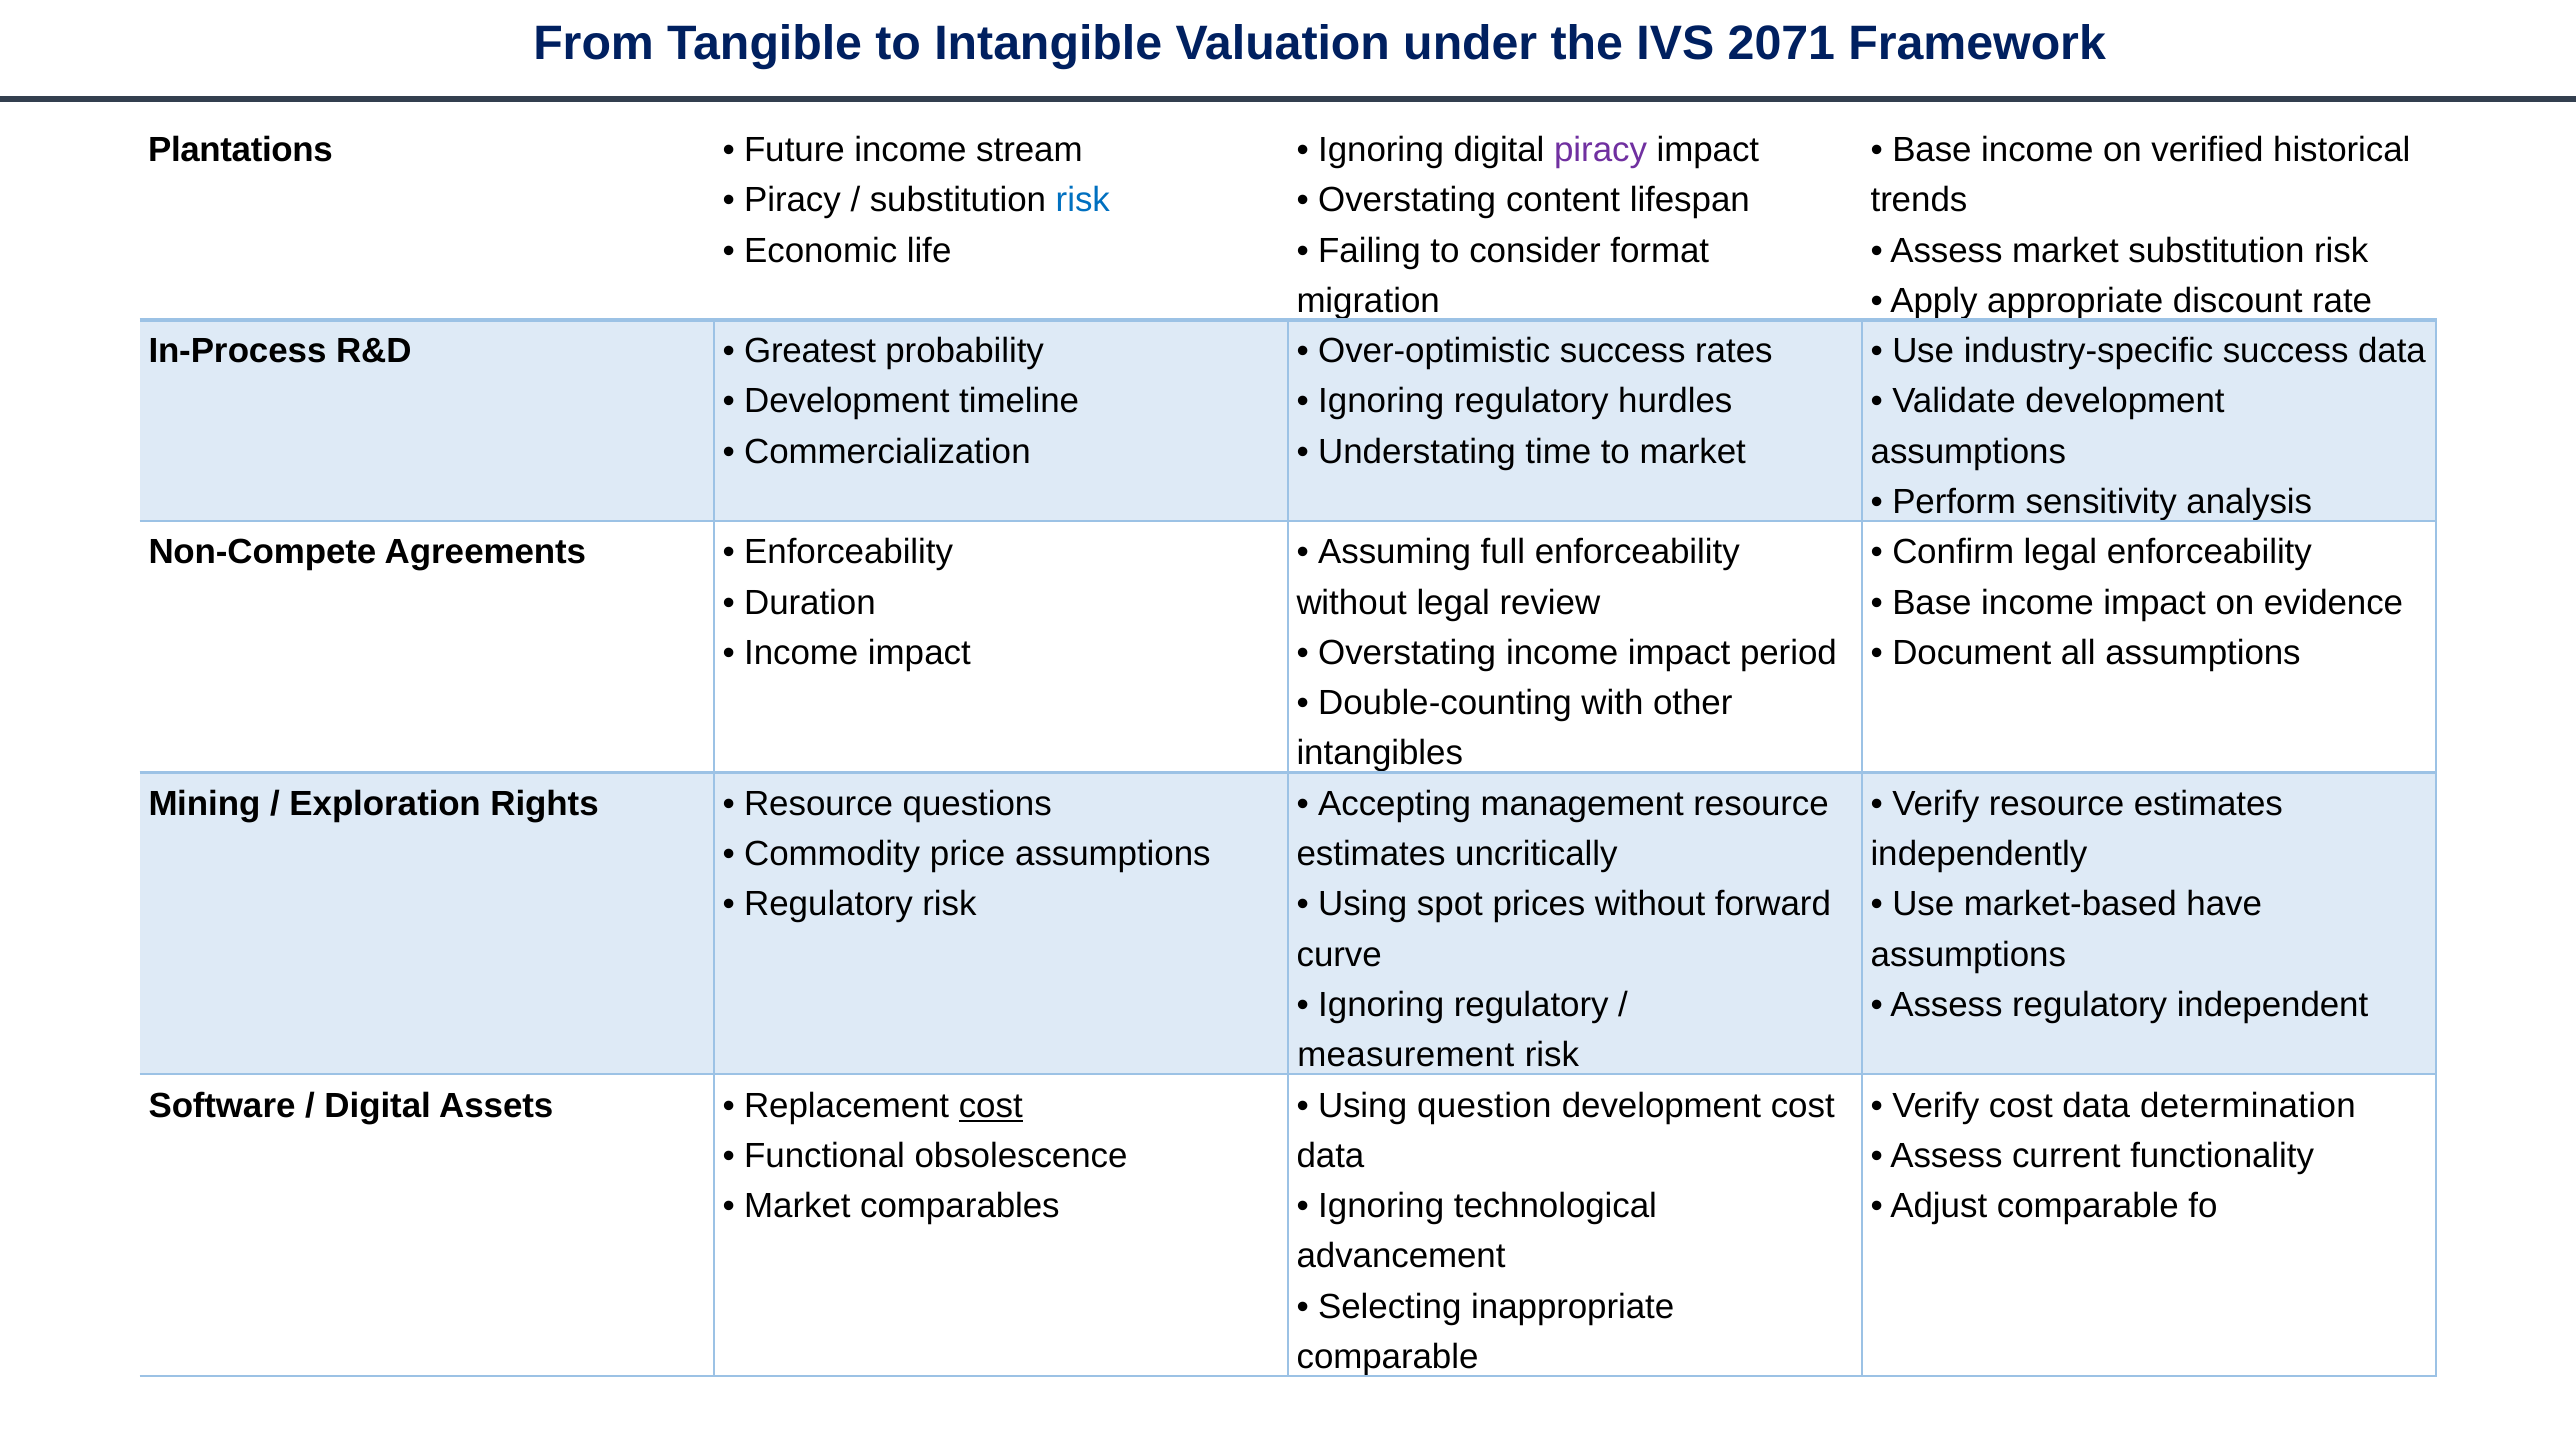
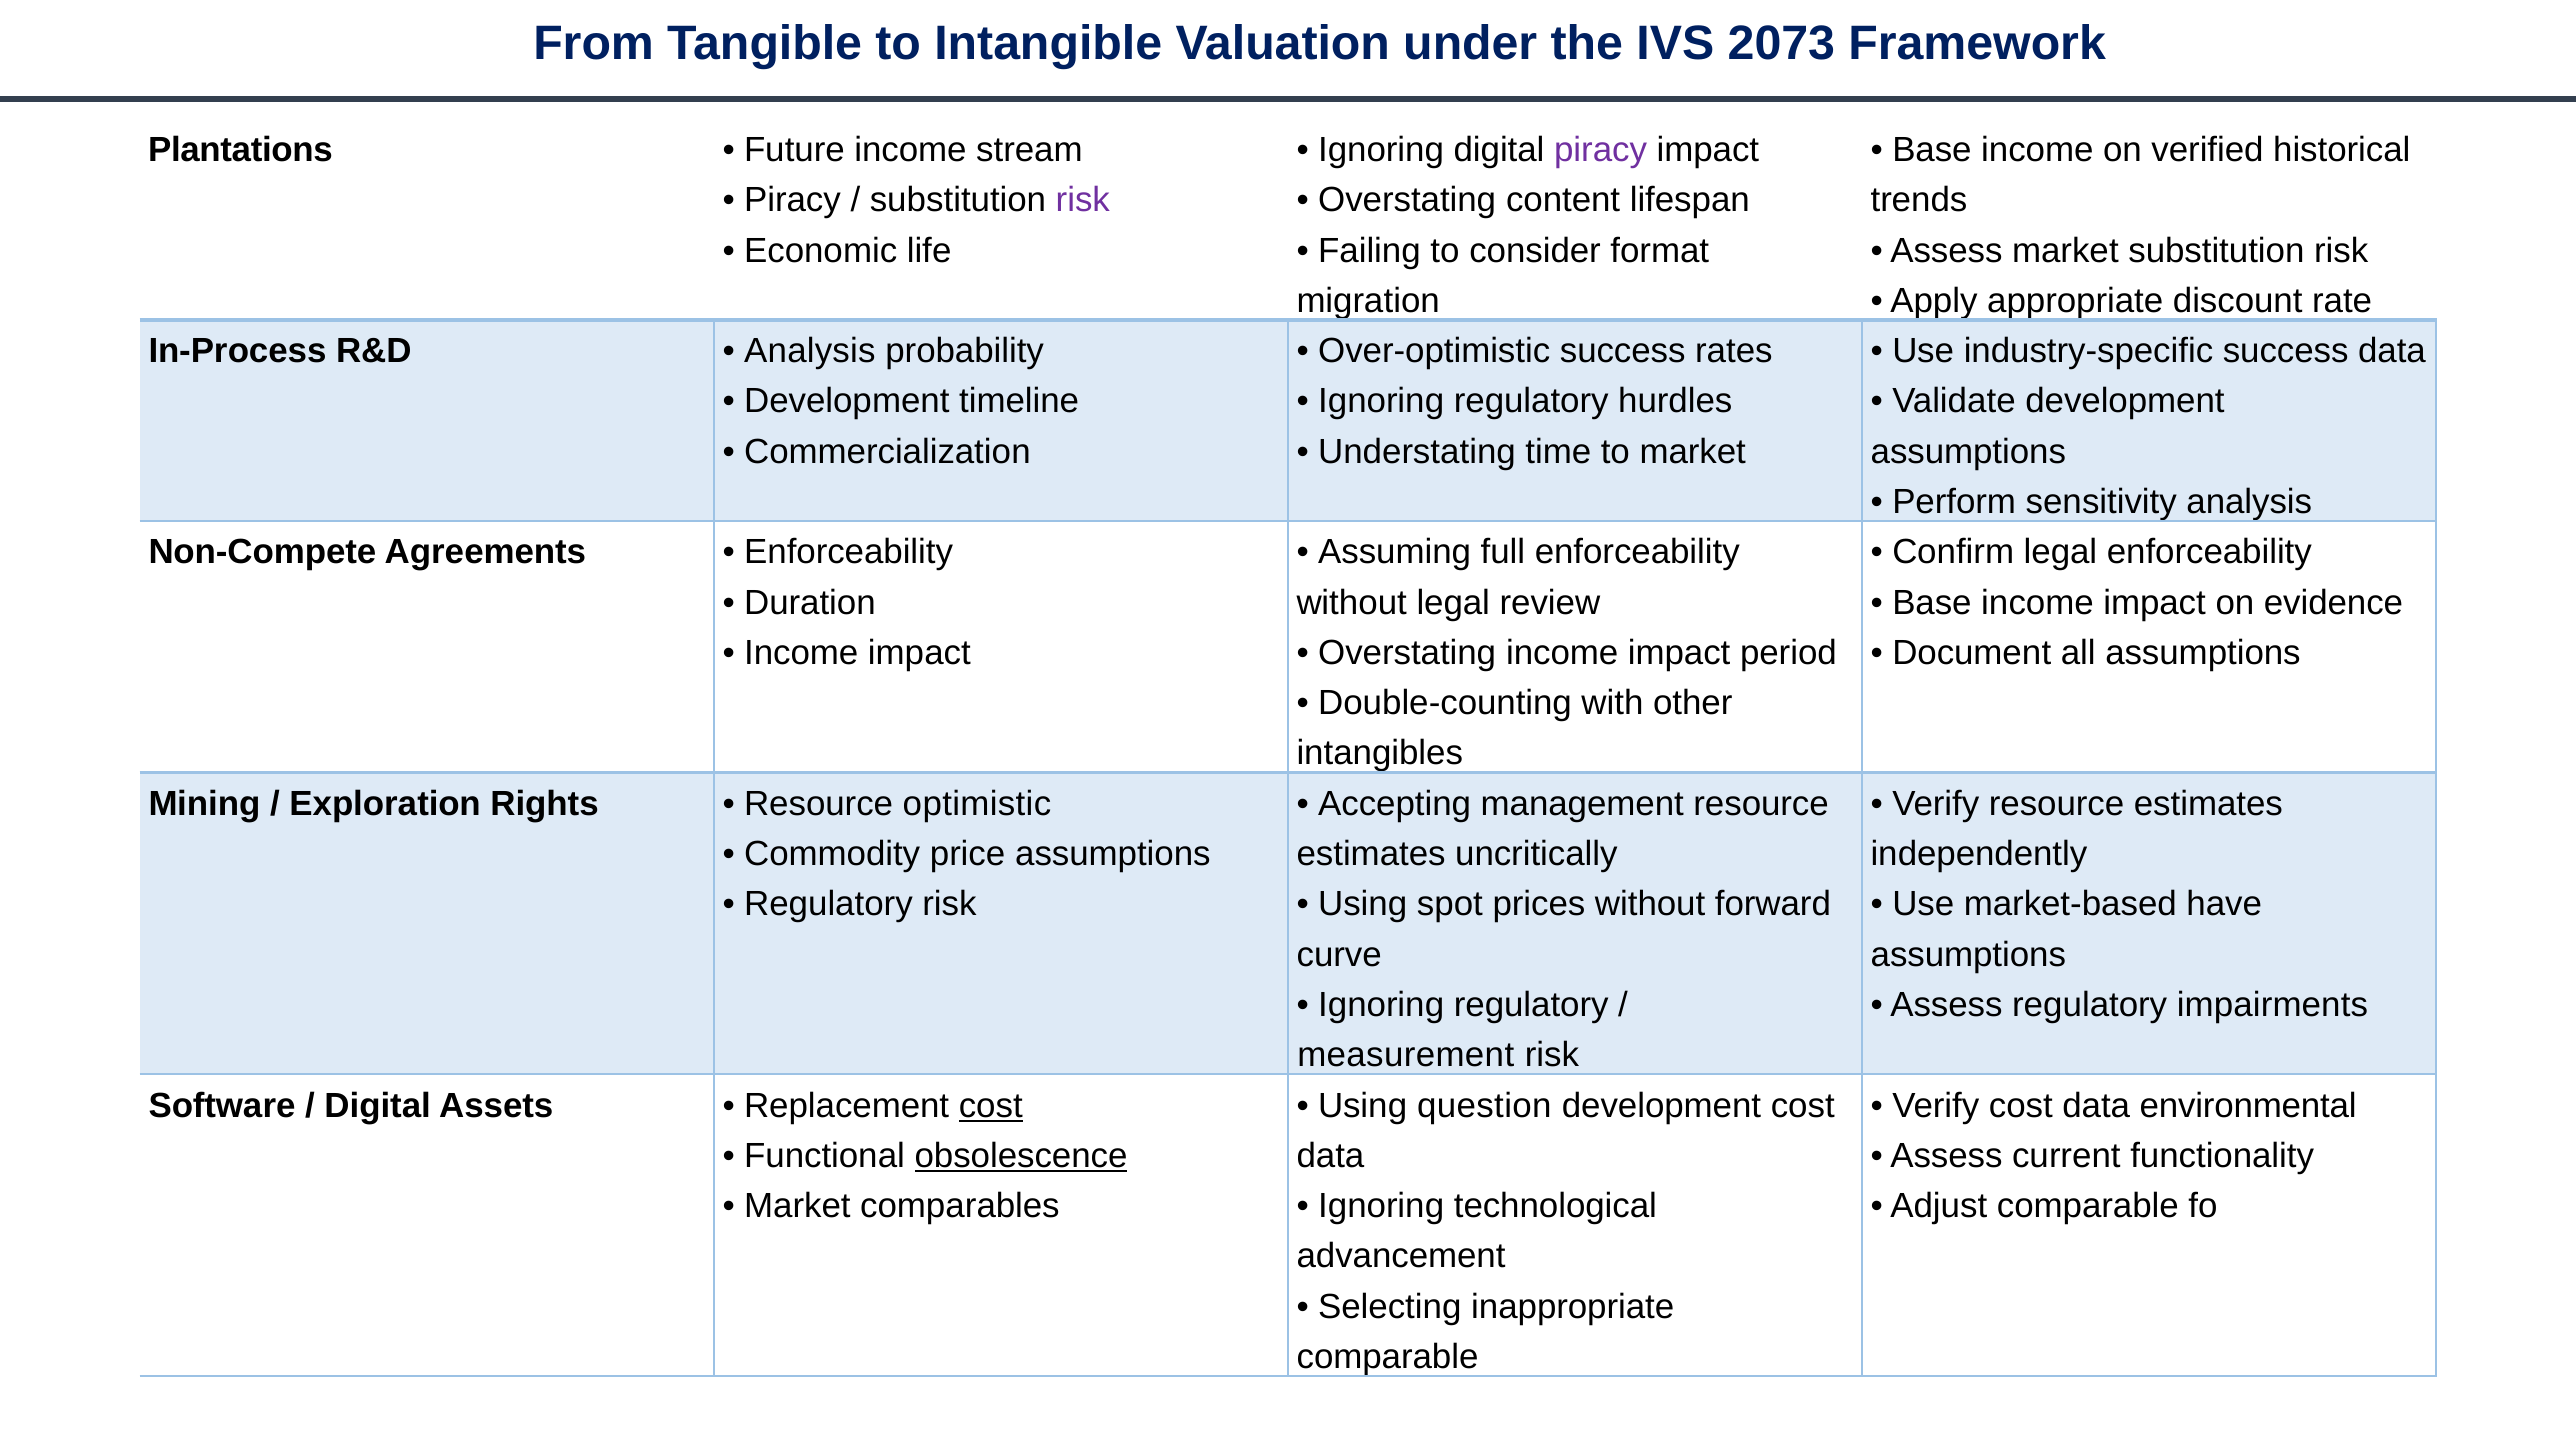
2071: 2071 -> 2073 (1781, 43)
risk colour: blue -> purple (1083, 200)
Greatest: Greatest -> Analysis (810, 351)
questions: questions -> optimistic (977, 804)
independent: independent -> impairments (2272, 1005)
determination: determination -> environmental (2248, 1106)
obsolescence underline: none -> present (1021, 1156)
